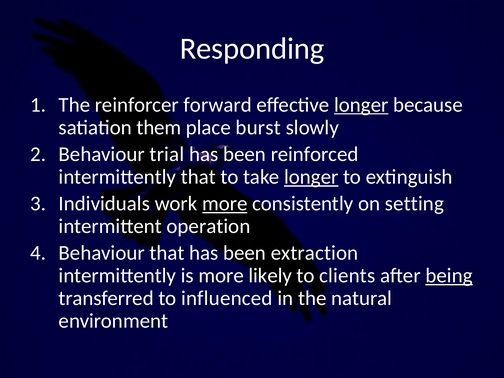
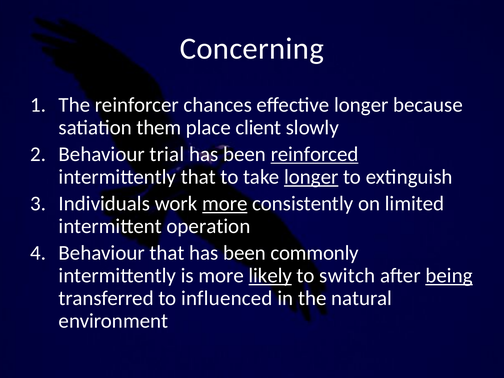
Responding: Responding -> Concerning (252, 49)
forward: forward -> chances (218, 105)
longer underline: present -> none (361, 105)
burst: burst -> client (258, 127)
reinforced underline: none -> present (315, 154)
setting: setting -> limited (415, 204)
extraction: extraction -> commonly (315, 253)
likely underline: none -> present (270, 276)
clients: clients -> switch (347, 276)
